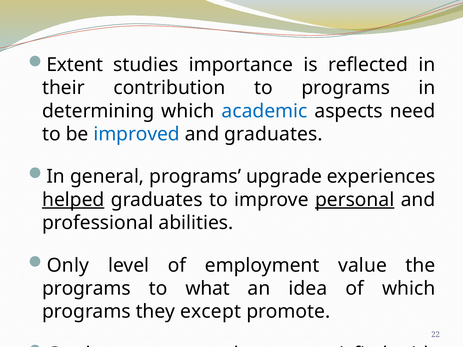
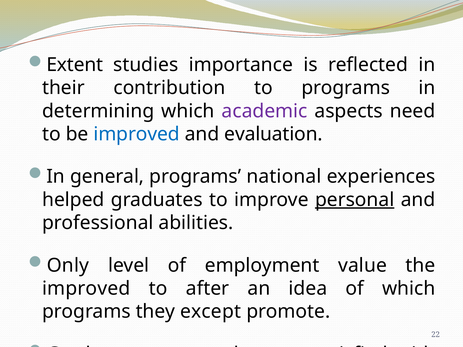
academic colour: blue -> purple (265, 111)
and graduates: graduates -> evaluation (274, 134)
upgrade: upgrade -> national (284, 177)
helped underline: present -> none (73, 200)
programs: programs -> improved (86, 289)
what: what -> after (208, 289)
